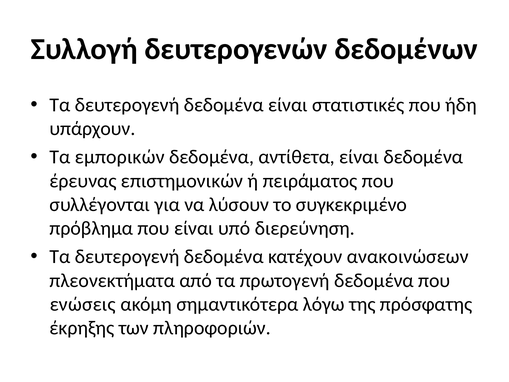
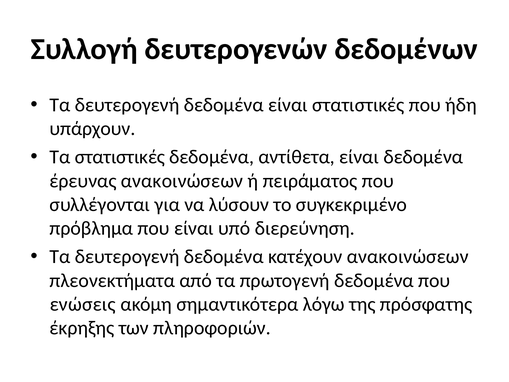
Τα εμπορικών: εμπορικών -> στατιστικές (120, 157)
έρευνας επιστημονικών: επιστημονικών -> ανακοινώσεων (182, 181)
